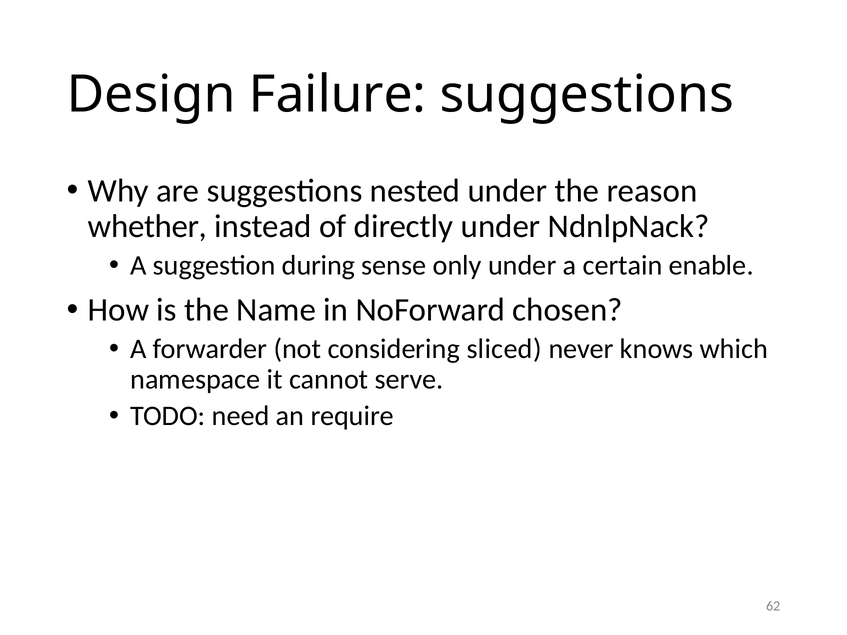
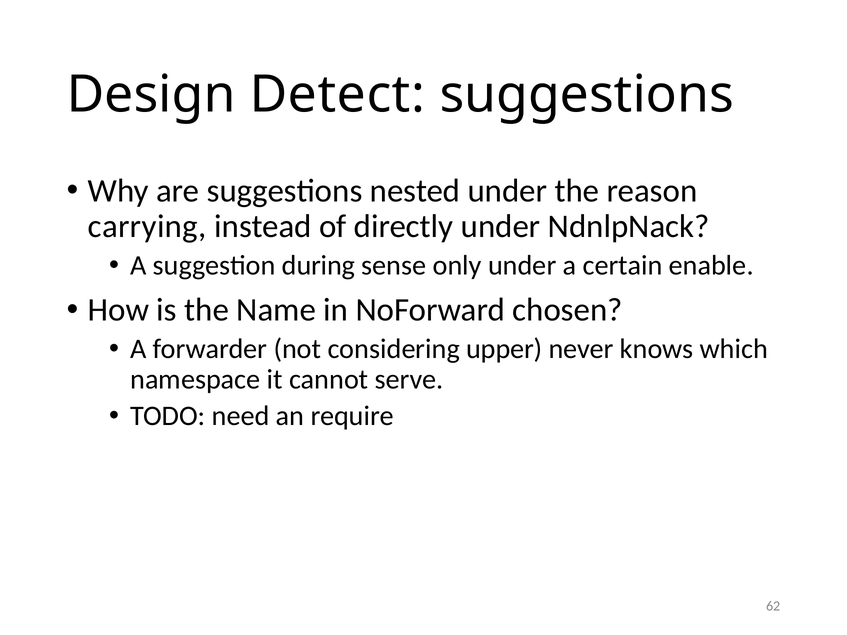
Failure: Failure -> Detect (337, 95)
whether: whether -> carrying (147, 227)
sliced: sliced -> upper (504, 349)
